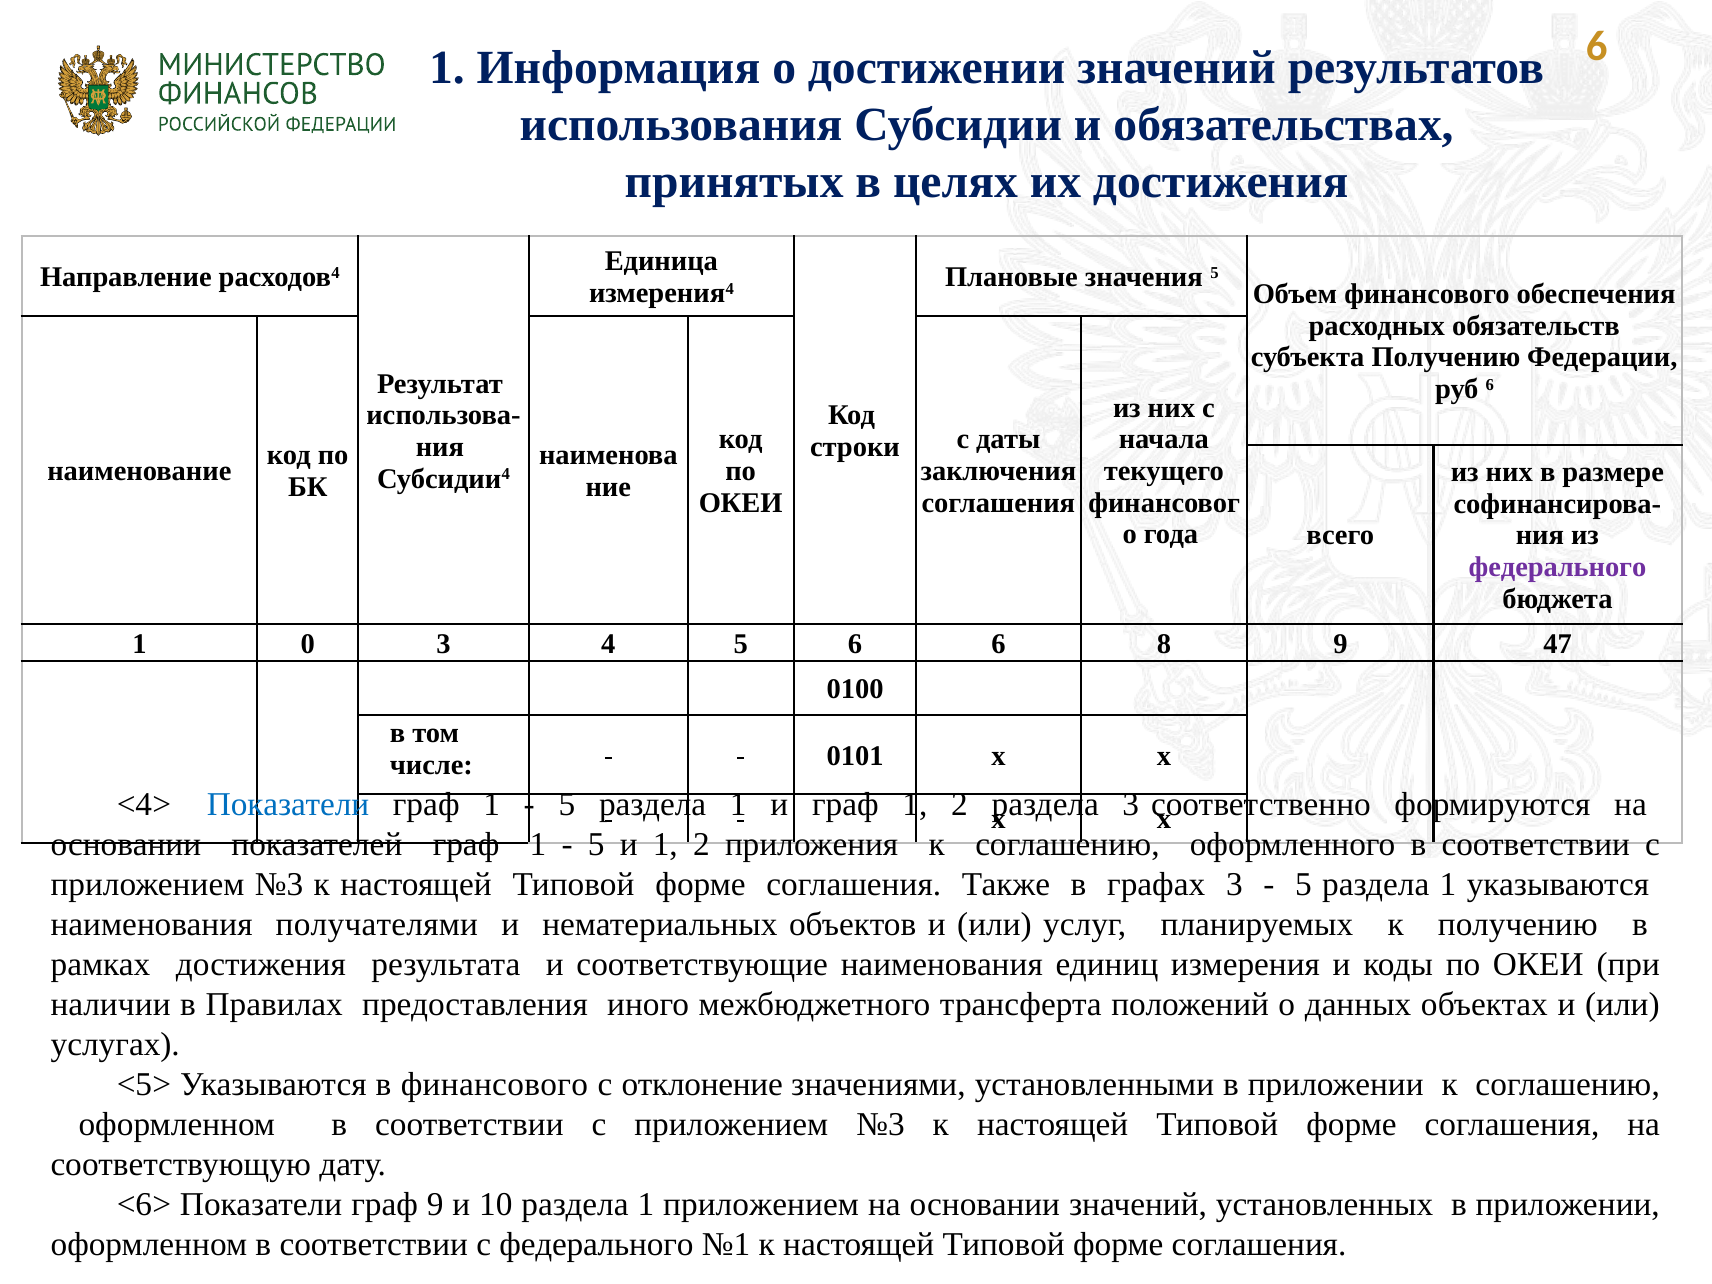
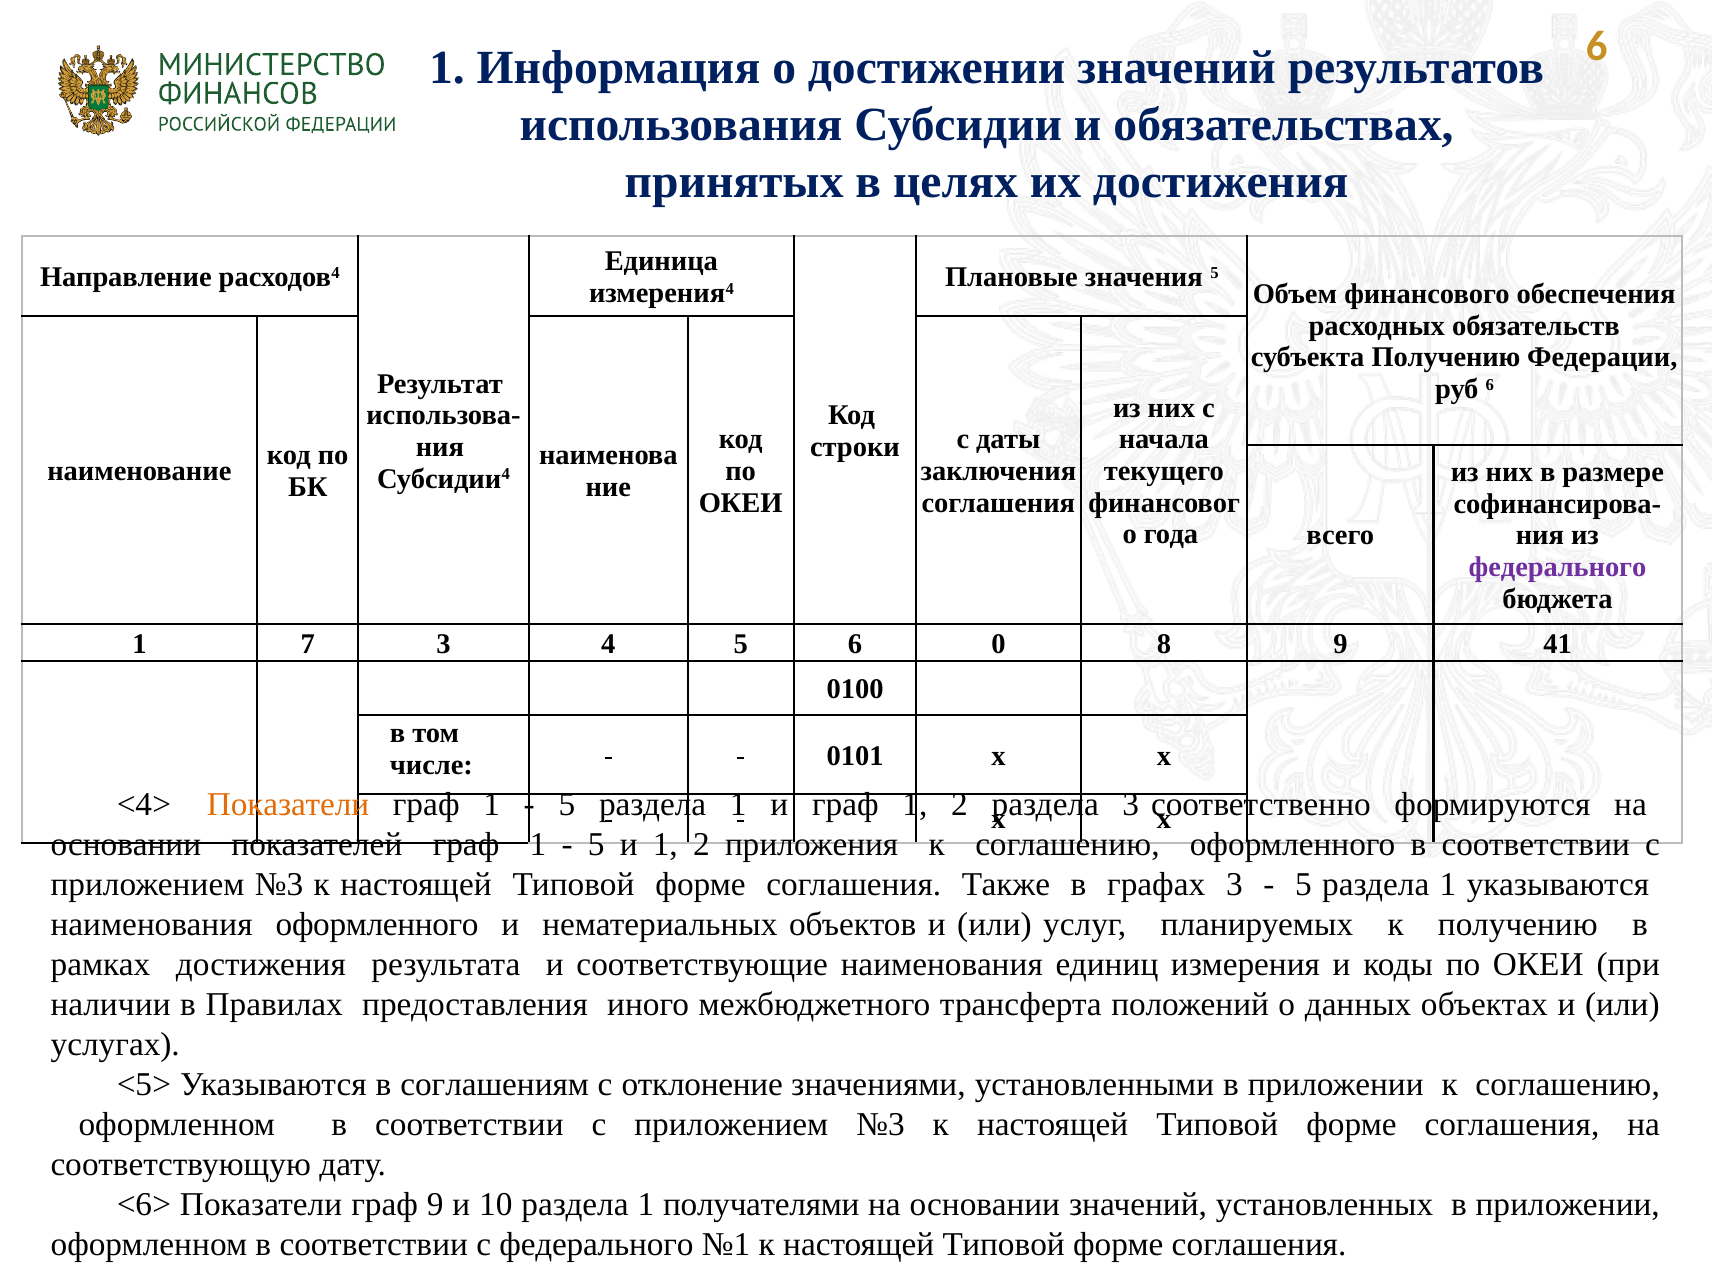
0: 0 -> 7 (308, 644)
6 6: 6 -> 0 (998, 644)
47: 47 -> 41 (1558, 644)
Показатели colour: blue -> orange (288, 805)
наименования получателями: получателями -> оформленного (377, 924)
в финансового: финансового -> соглашениям (495, 1084)
1 приложением: приложением -> получателями (761, 1204)
